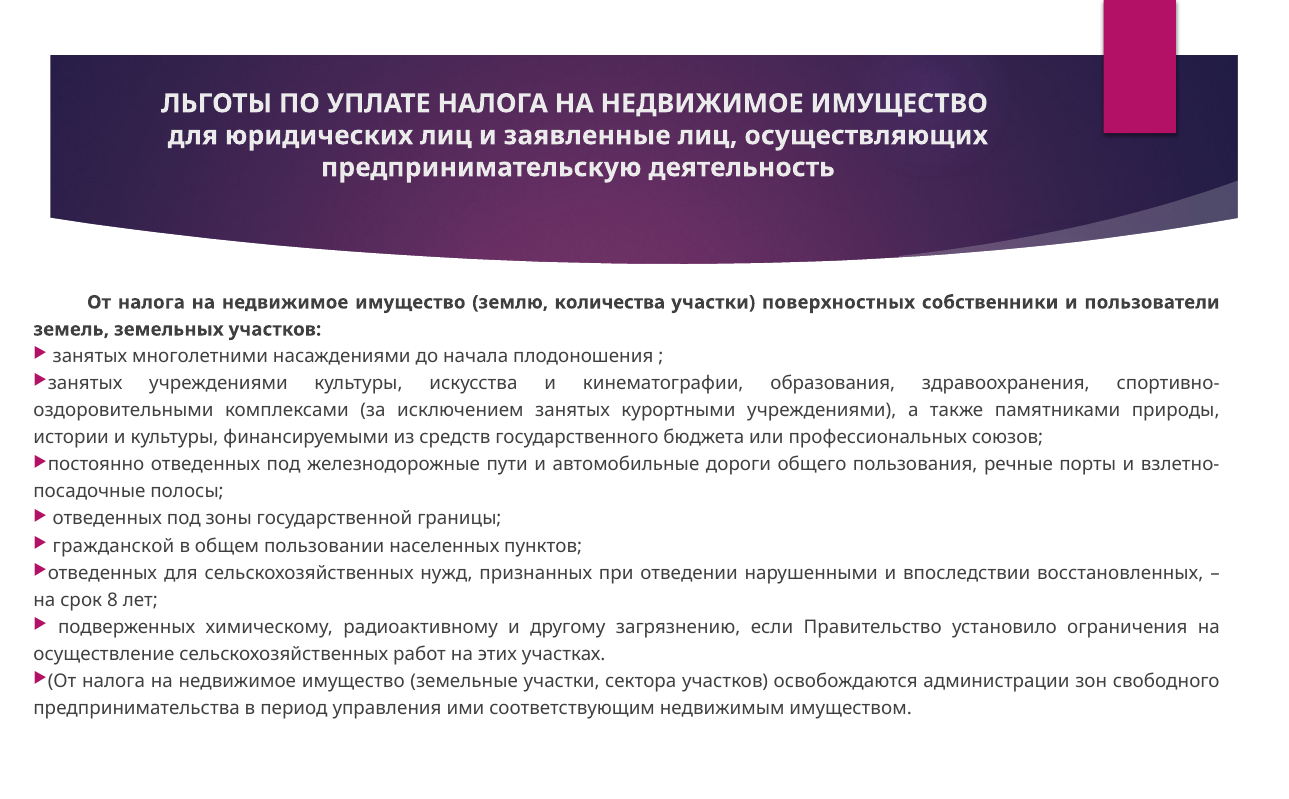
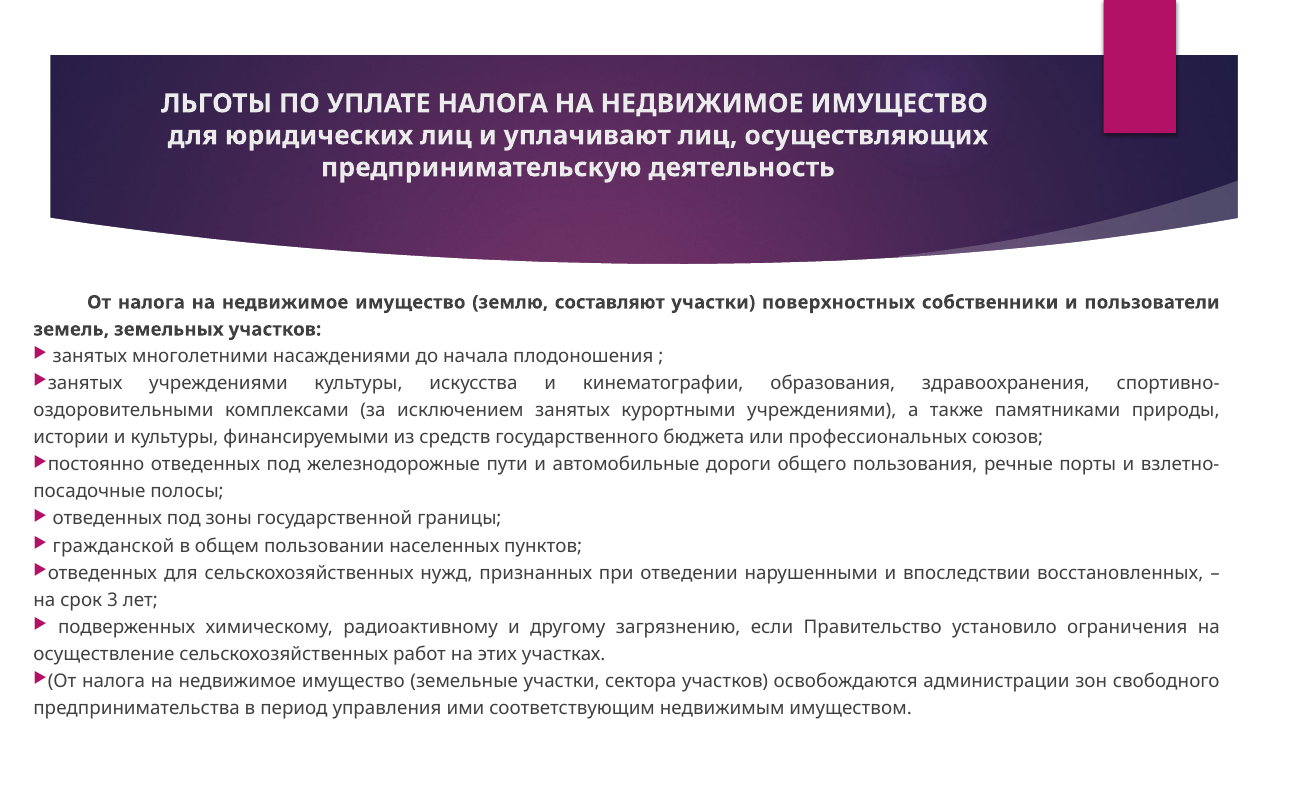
заявленные: заявленные -> уплачивают (587, 136)
количества: количества -> составляют (610, 302)
8: 8 -> 3 (113, 600)
